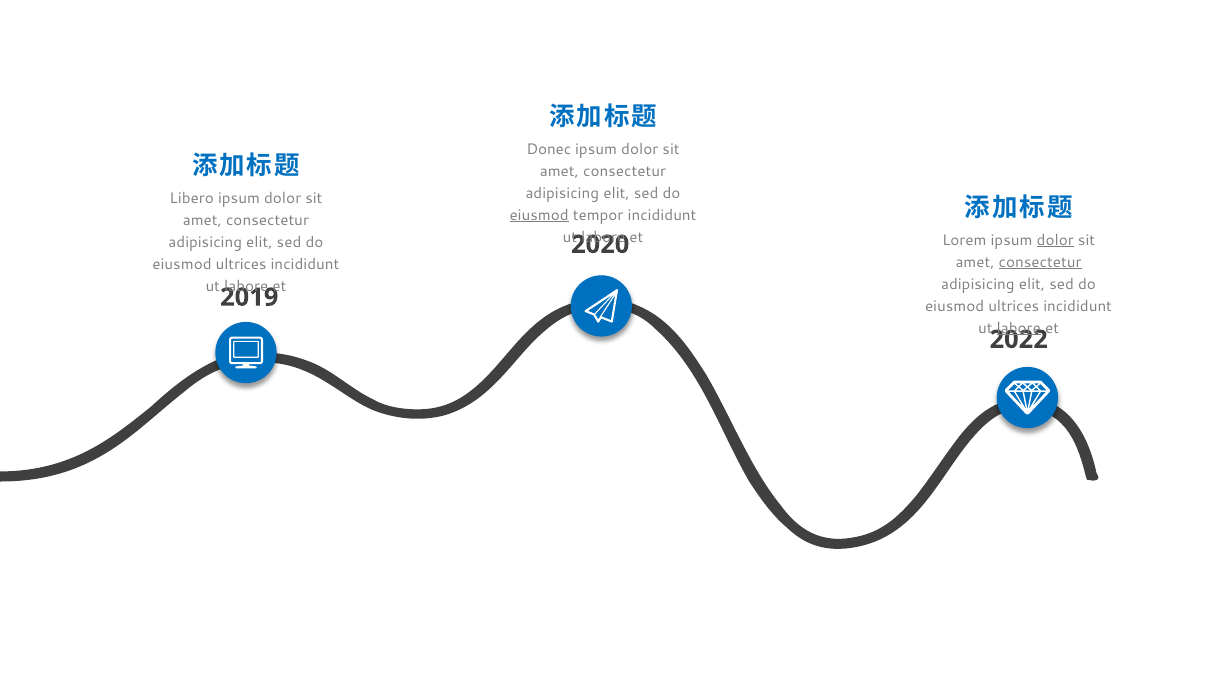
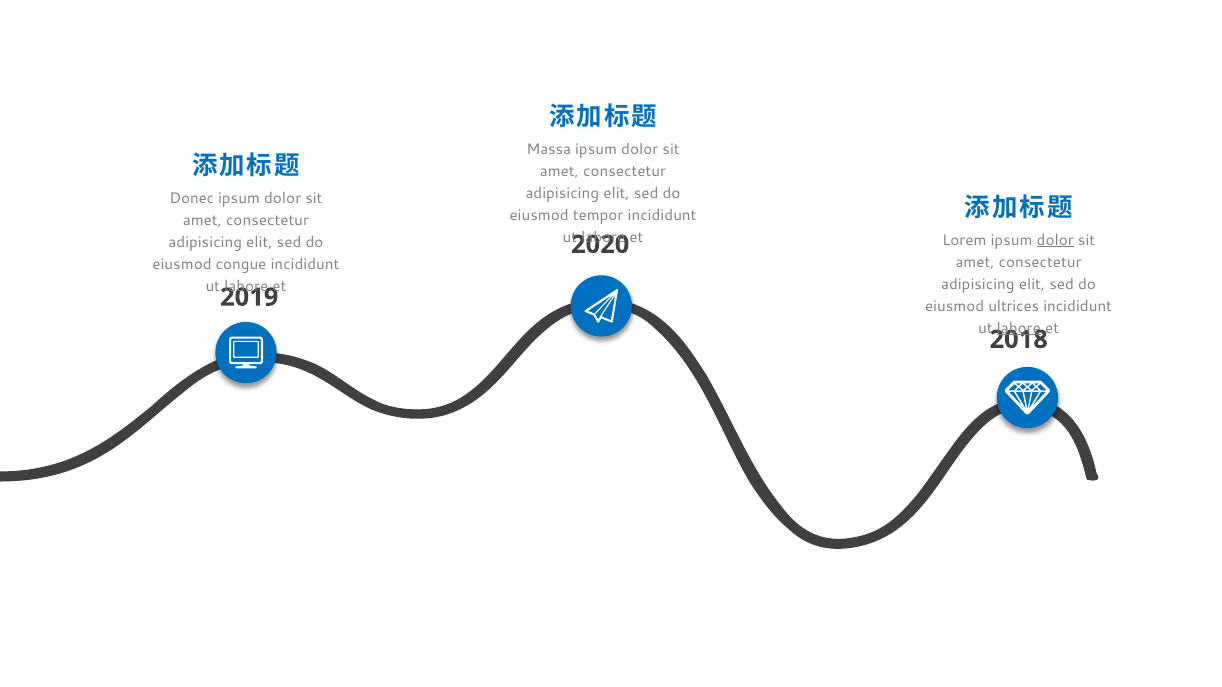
Donec: Donec -> Massa (549, 149)
Libero: Libero -> Donec (192, 198)
eiusmod underline: present -> none (539, 215)
consectetur underline: present -> none (1040, 262)
ultrices: ultrices -> congue (241, 264)
2022: 2022 -> 2018 (1019, 340)
